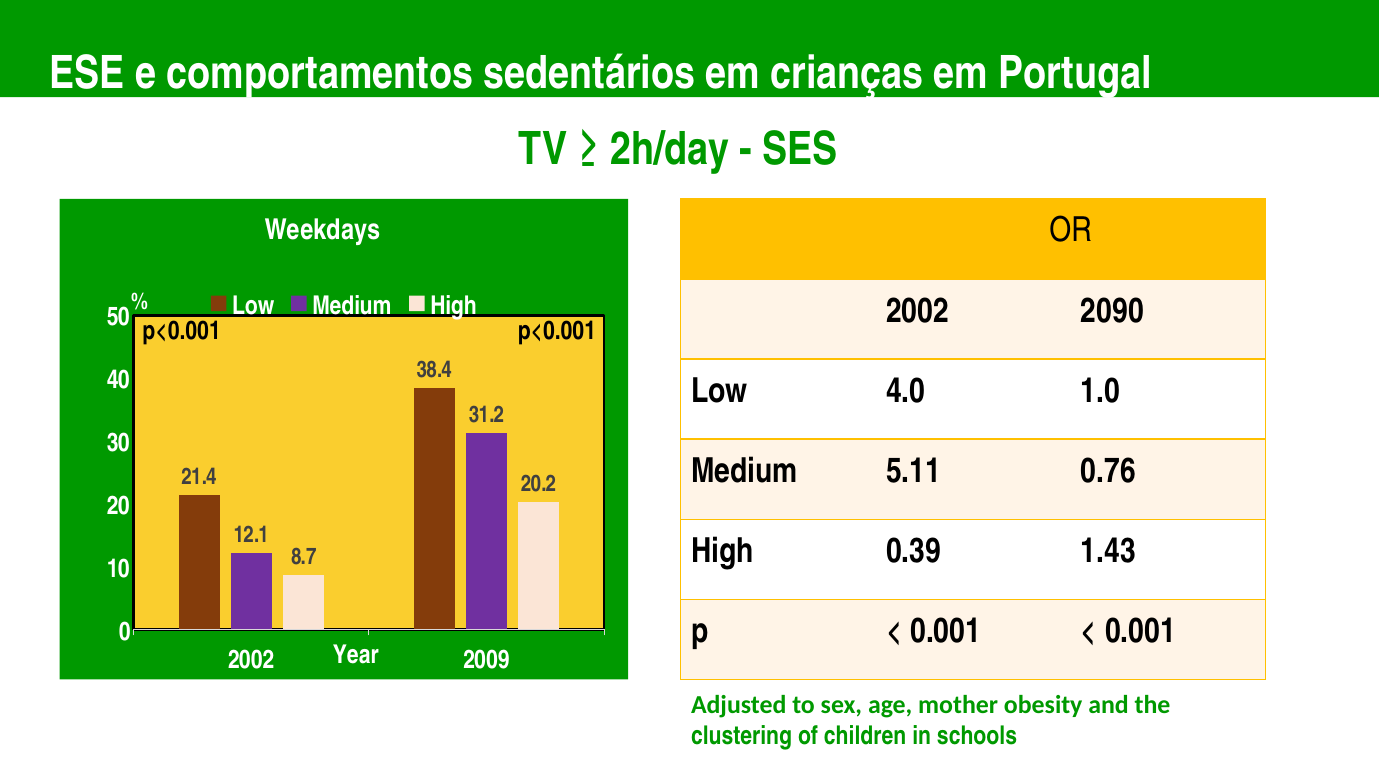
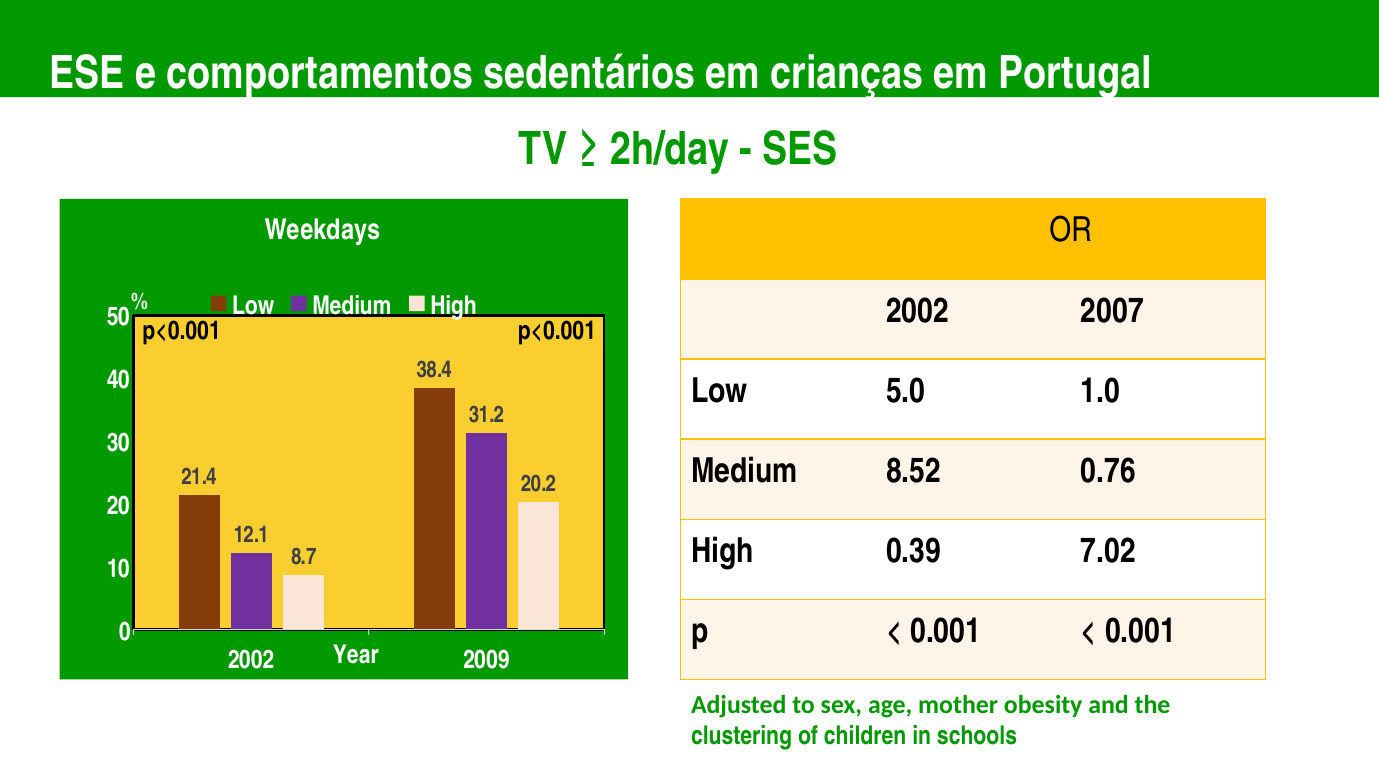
2090: 2090 -> 2007 (1112, 311)
4.0: 4.0 -> 5.0 (906, 391)
5.11: 5.11 -> 8.52 (914, 471)
1.43: 1.43 -> 7.02 (1108, 551)
